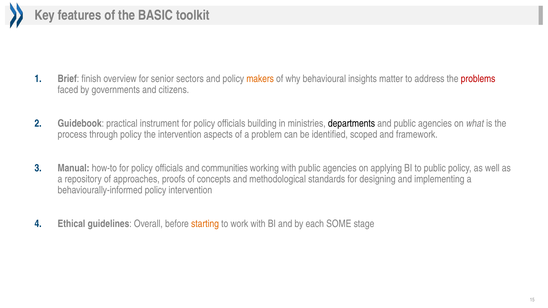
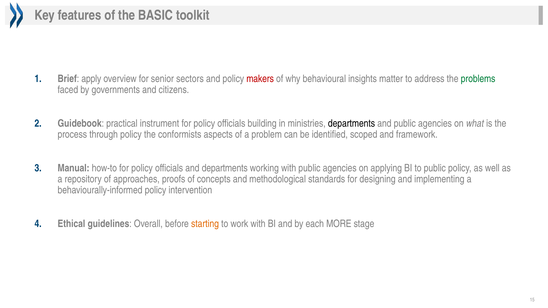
finish: finish -> apply (91, 79)
makers colour: orange -> red (260, 79)
problems colour: red -> green (478, 79)
the intervention: intervention -> conformists (180, 134)
and communities: communities -> departments (225, 168)
SOME: SOME -> MORE (339, 224)
